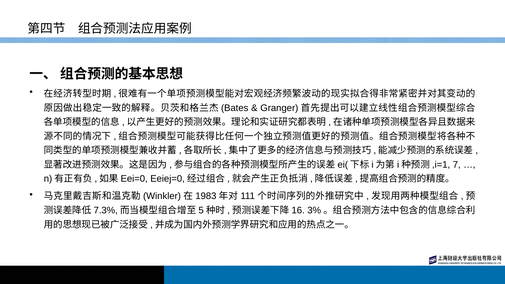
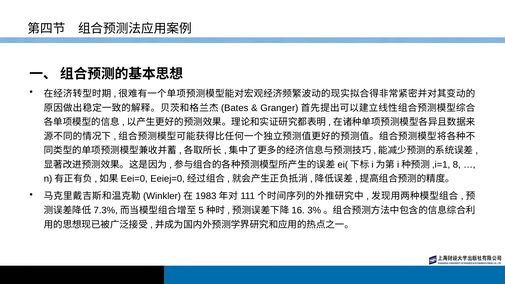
7: 7 -> 8 (457, 165)
